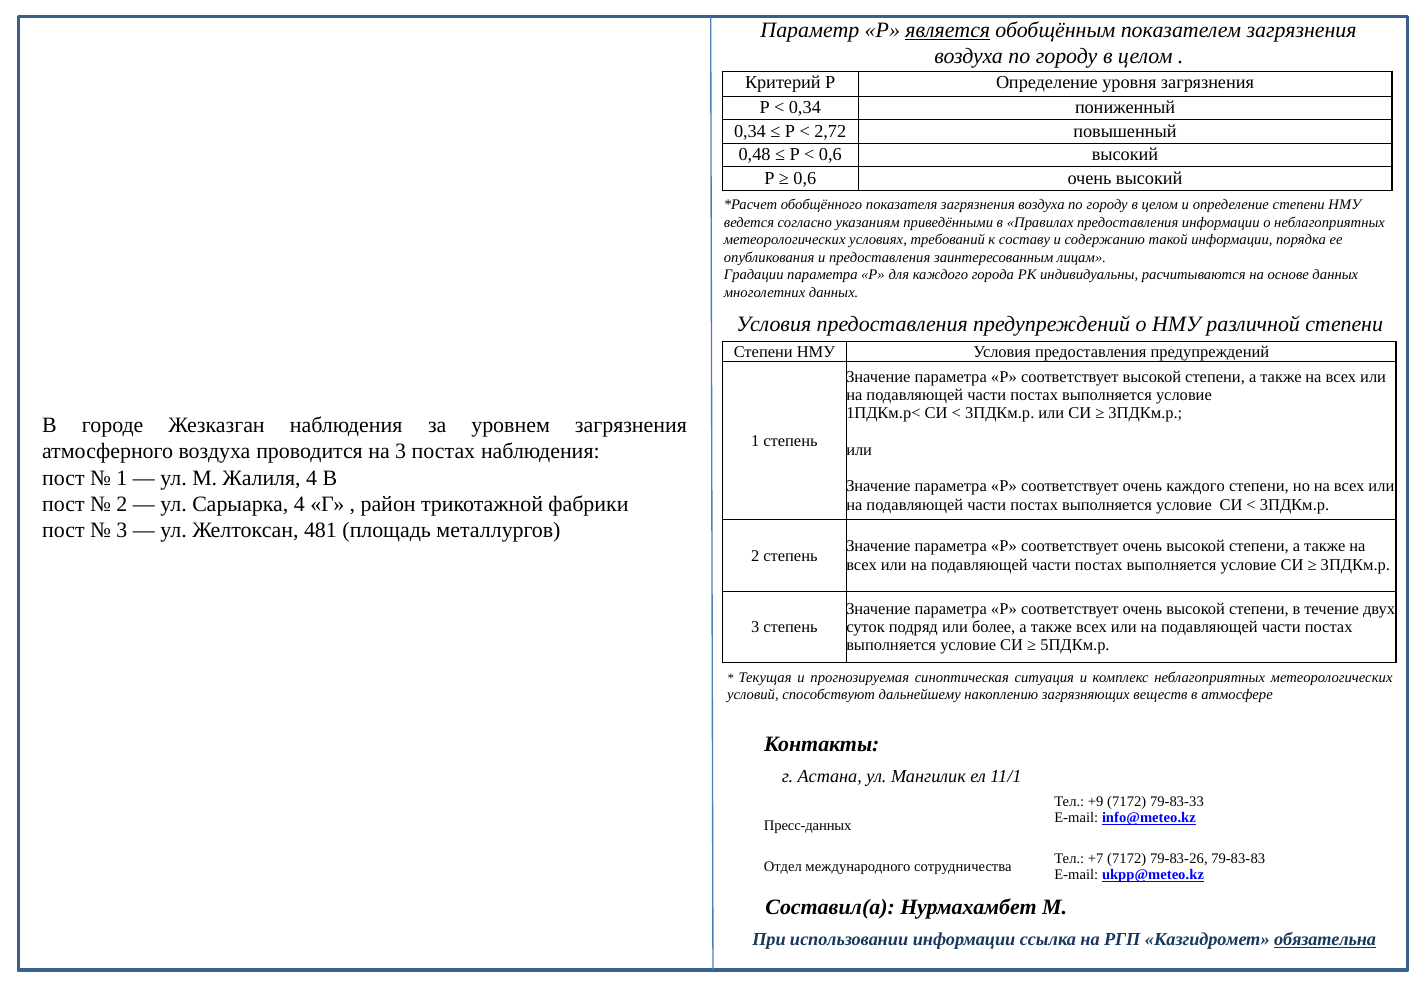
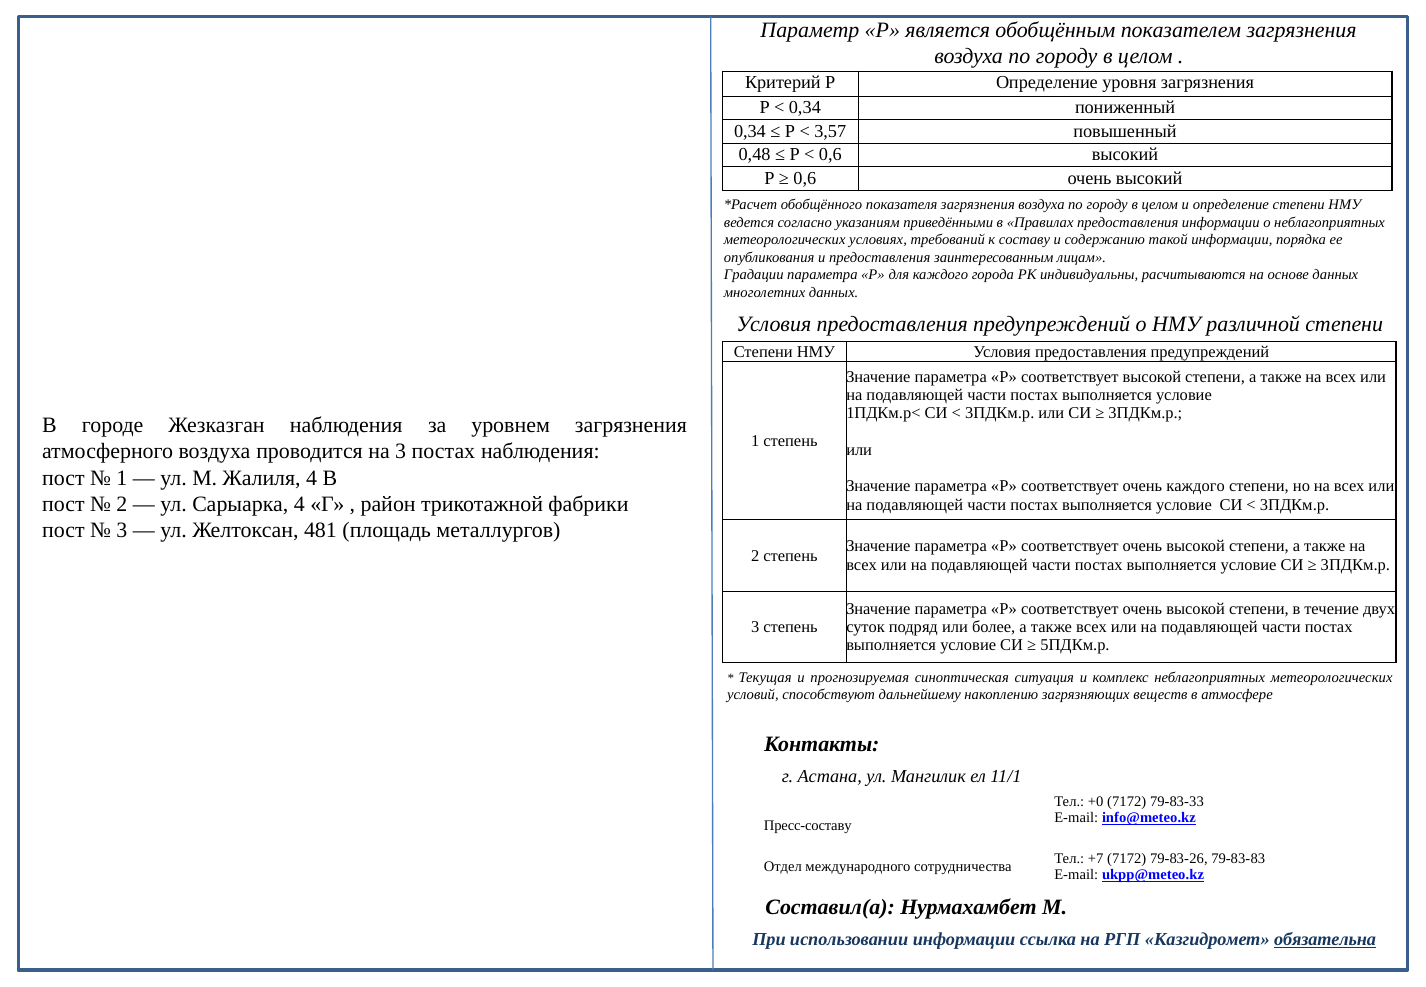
является underline: present -> none (948, 30)
2,72: 2,72 -> 3,57 (830, 131)
+9: +9 -> +0 (1096, 802)
Пресс-данных: Пресс-данных -> Пресс-составу (808, 826)
